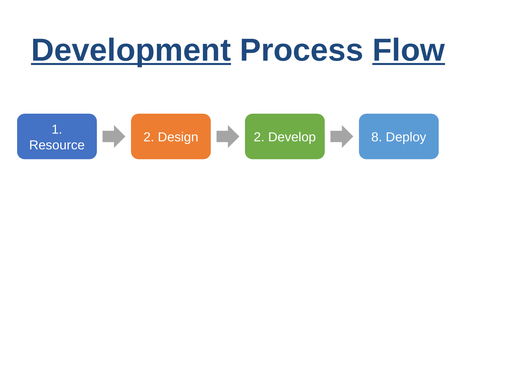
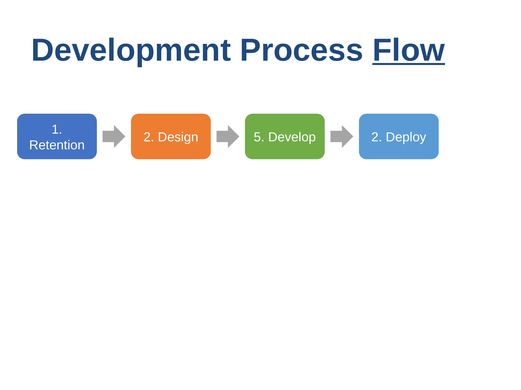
Development underline: present -> none (131, 50)
Design 2: 2 -> 5 (259, 138)
Develop 8: 8 -> 2 (377, 138)
Resource: Resource -> Retention (57, 145)
